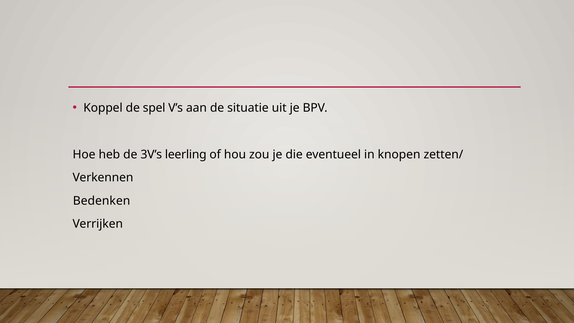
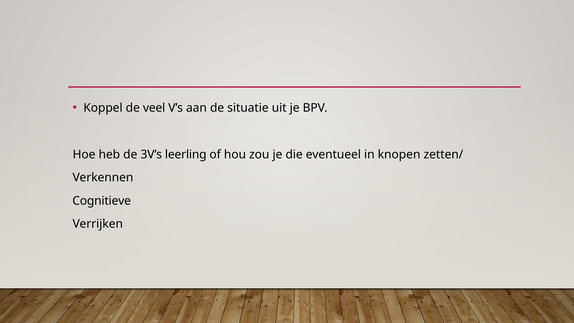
spel: spel -> veel (154, 108)
Bedenken: Bedenken -> Cognitieve (102, 201)
